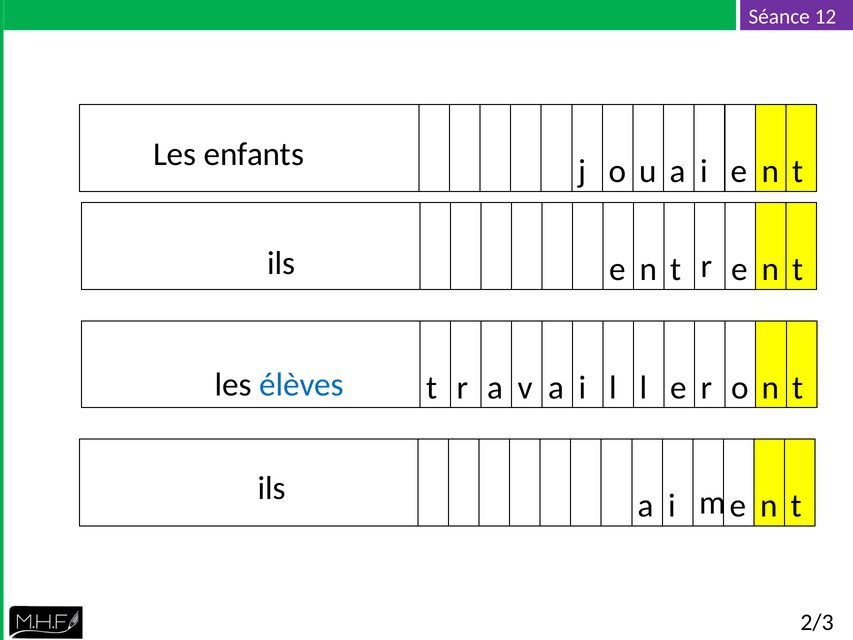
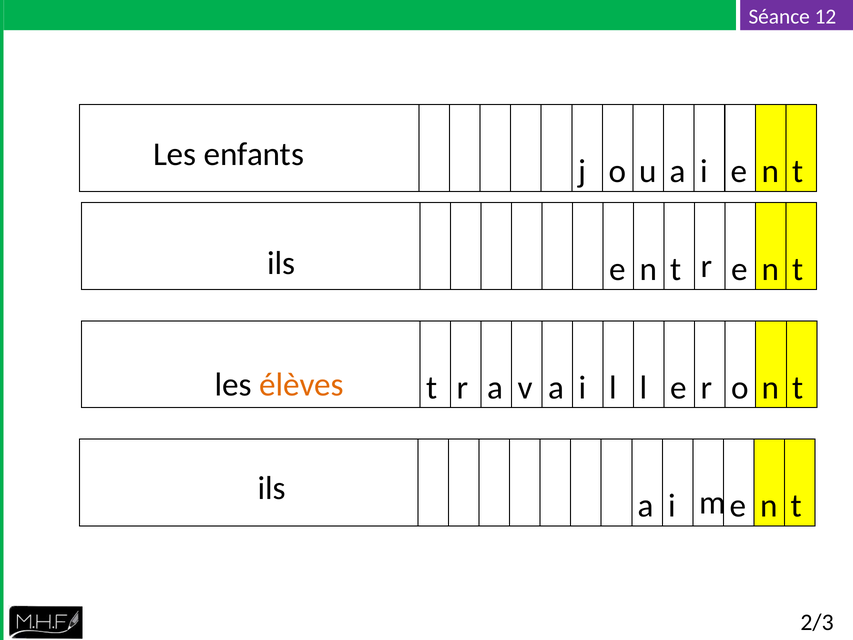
élèves colour: blue -> orange (302, 385)
